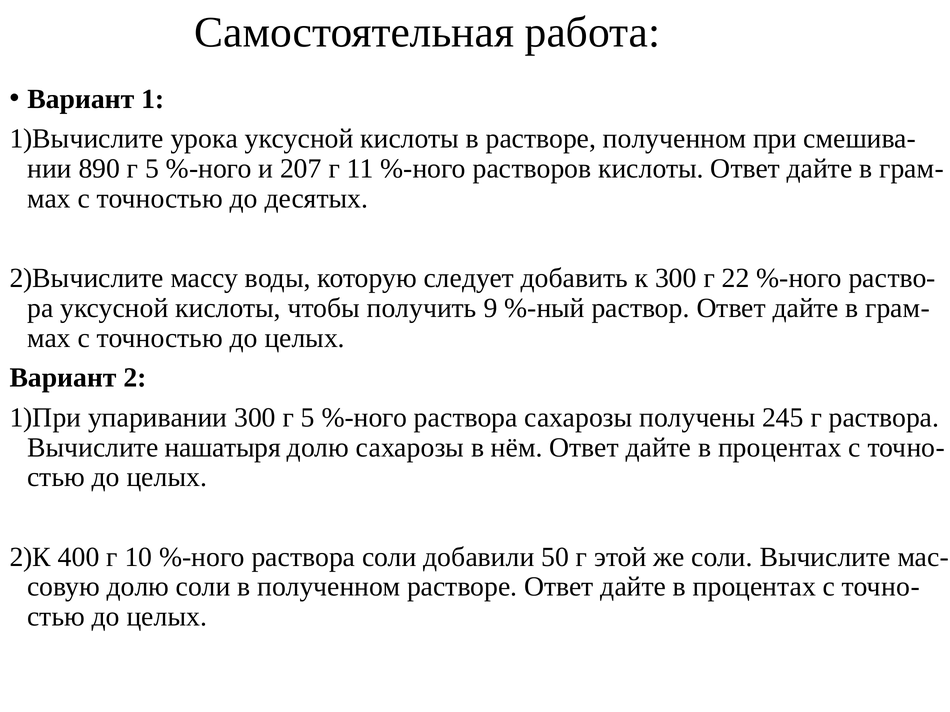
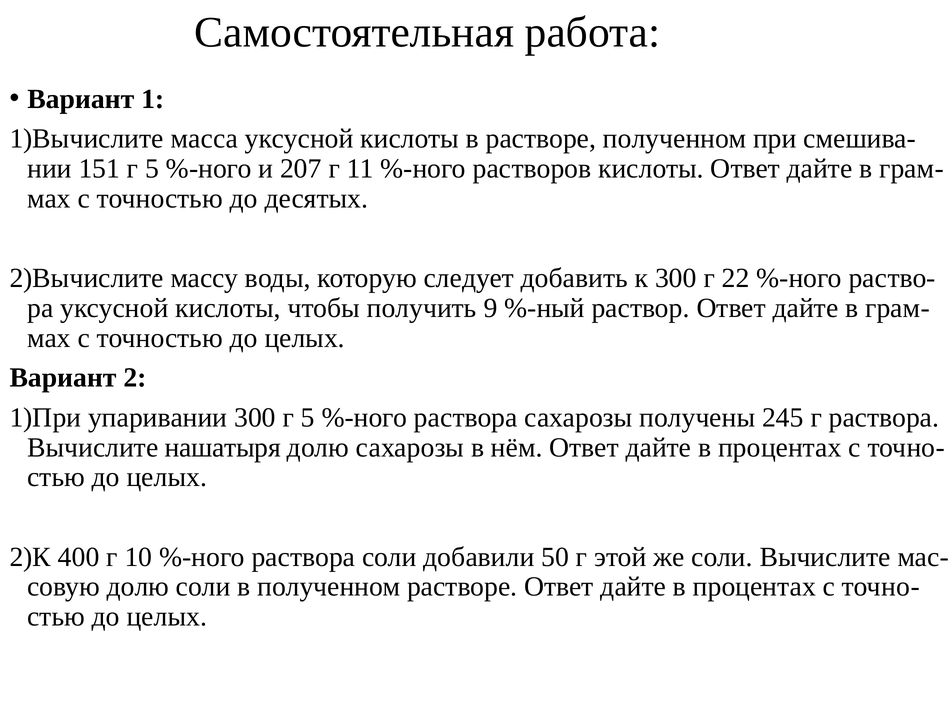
урока: урока -> масса (204, 139)
890: 890 -> 151 (99, 169)
